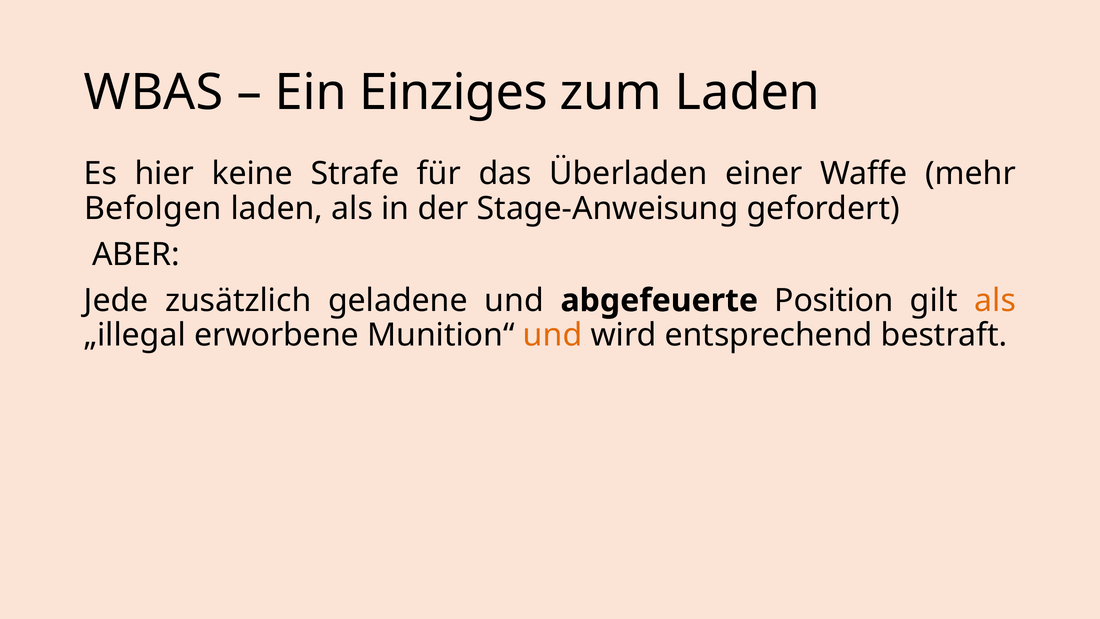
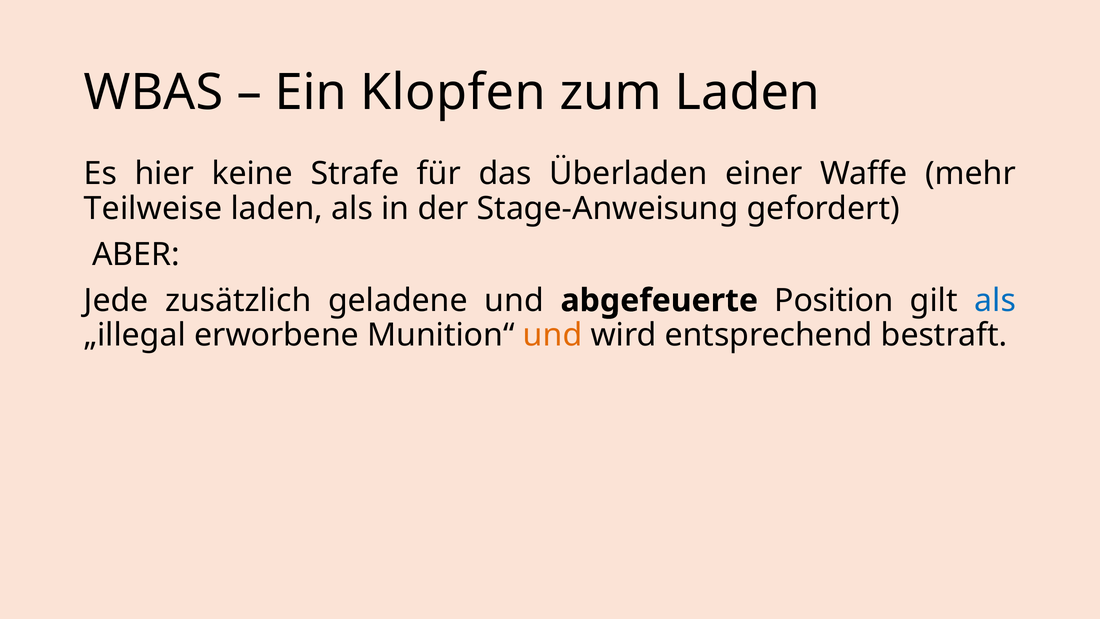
Einziges: Einziges -> Klopfen (453, 92)
Befolgen: Befolgen -> Teilweise (153, 208)
als colour: orange -> blue (995, 300)
